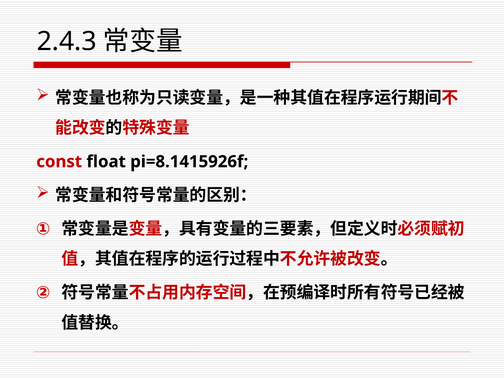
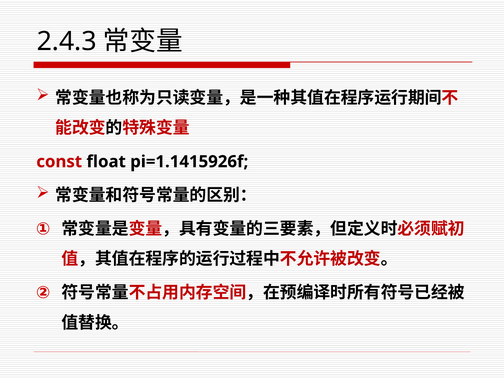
pi=8.1415926f: pi=8.1415926f -> pi=1.1415926f (189, 162)
